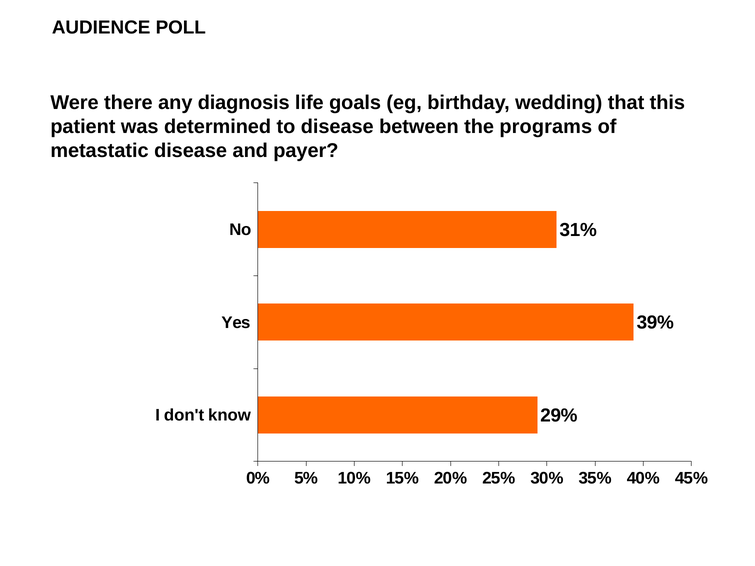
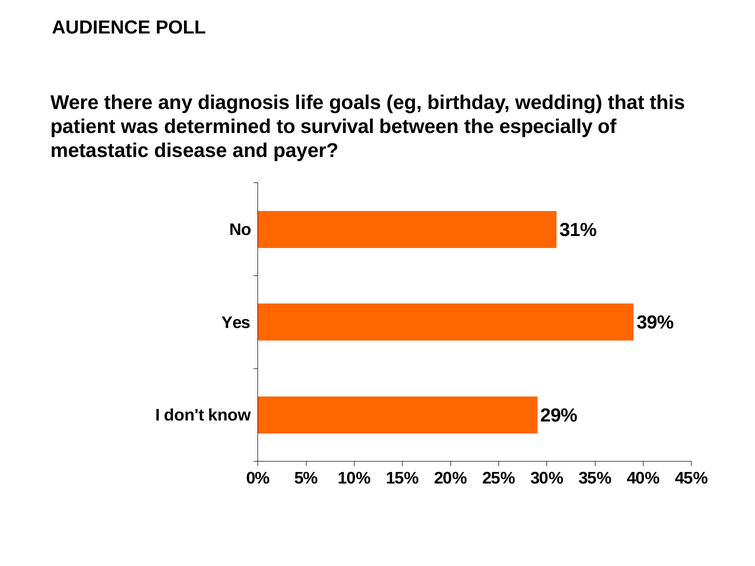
to disease: disease -> survival (337, 127)
programs: programs -> especially (546, 127)
